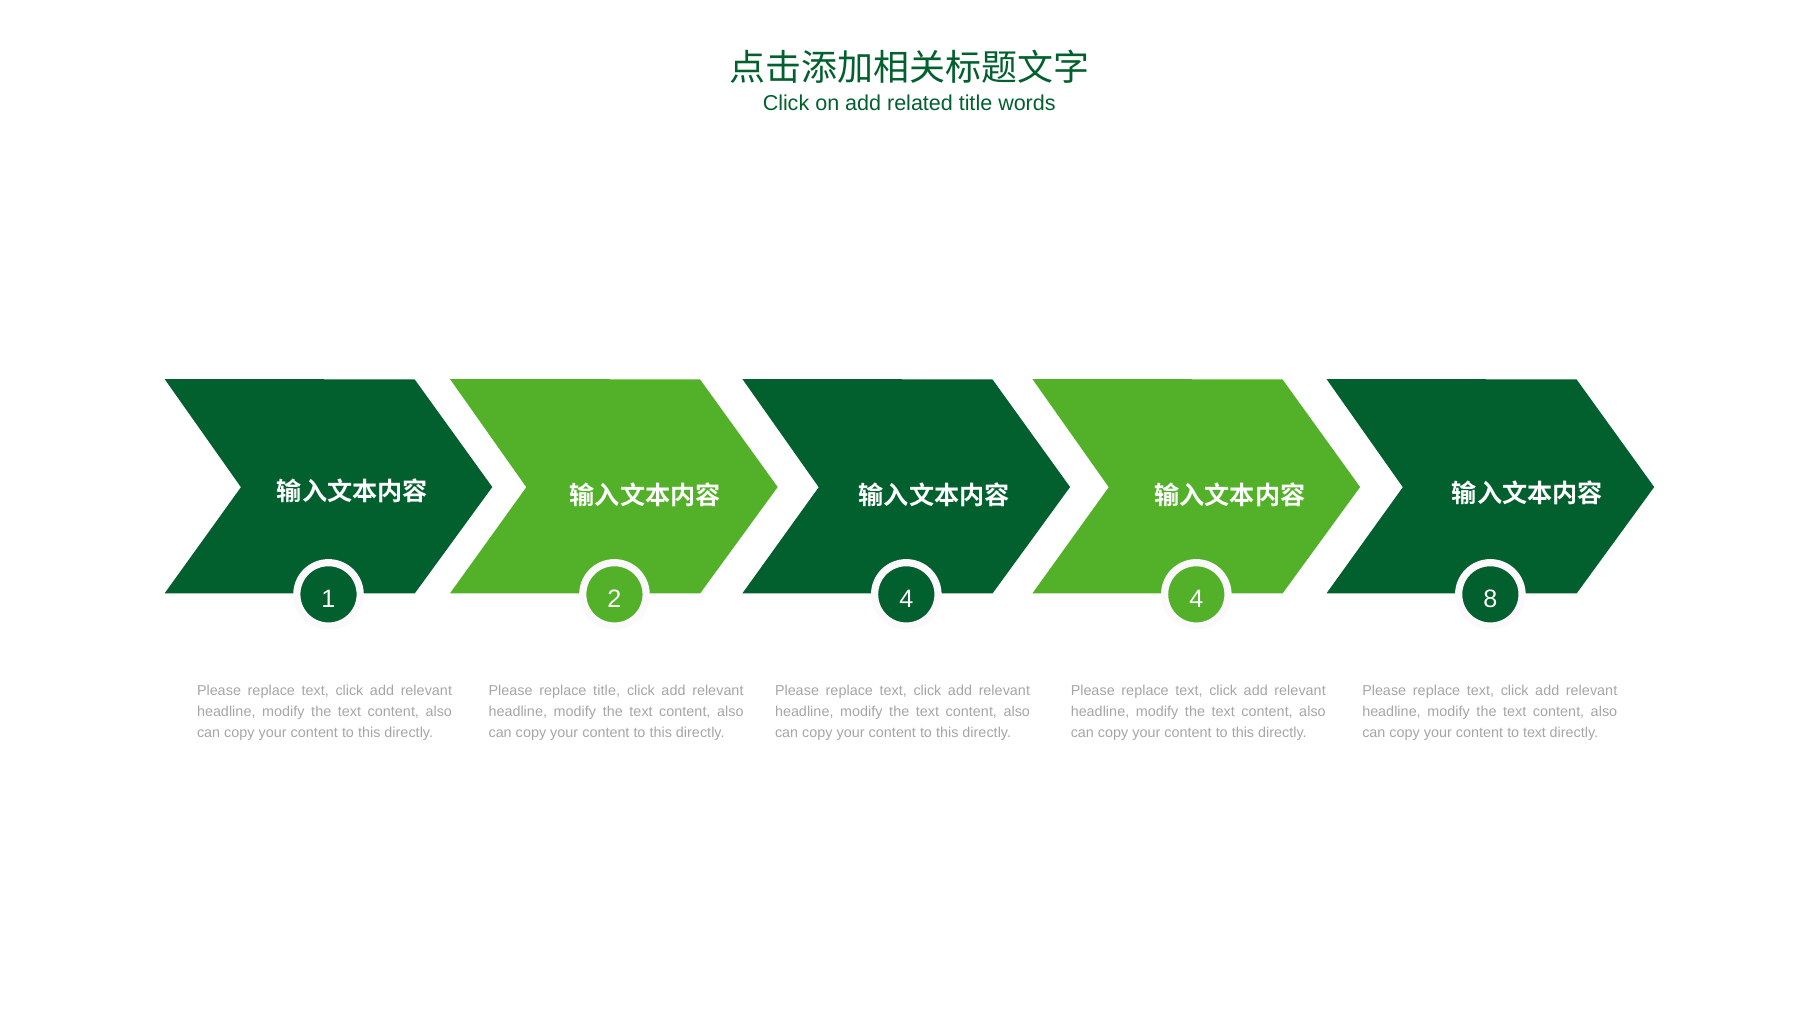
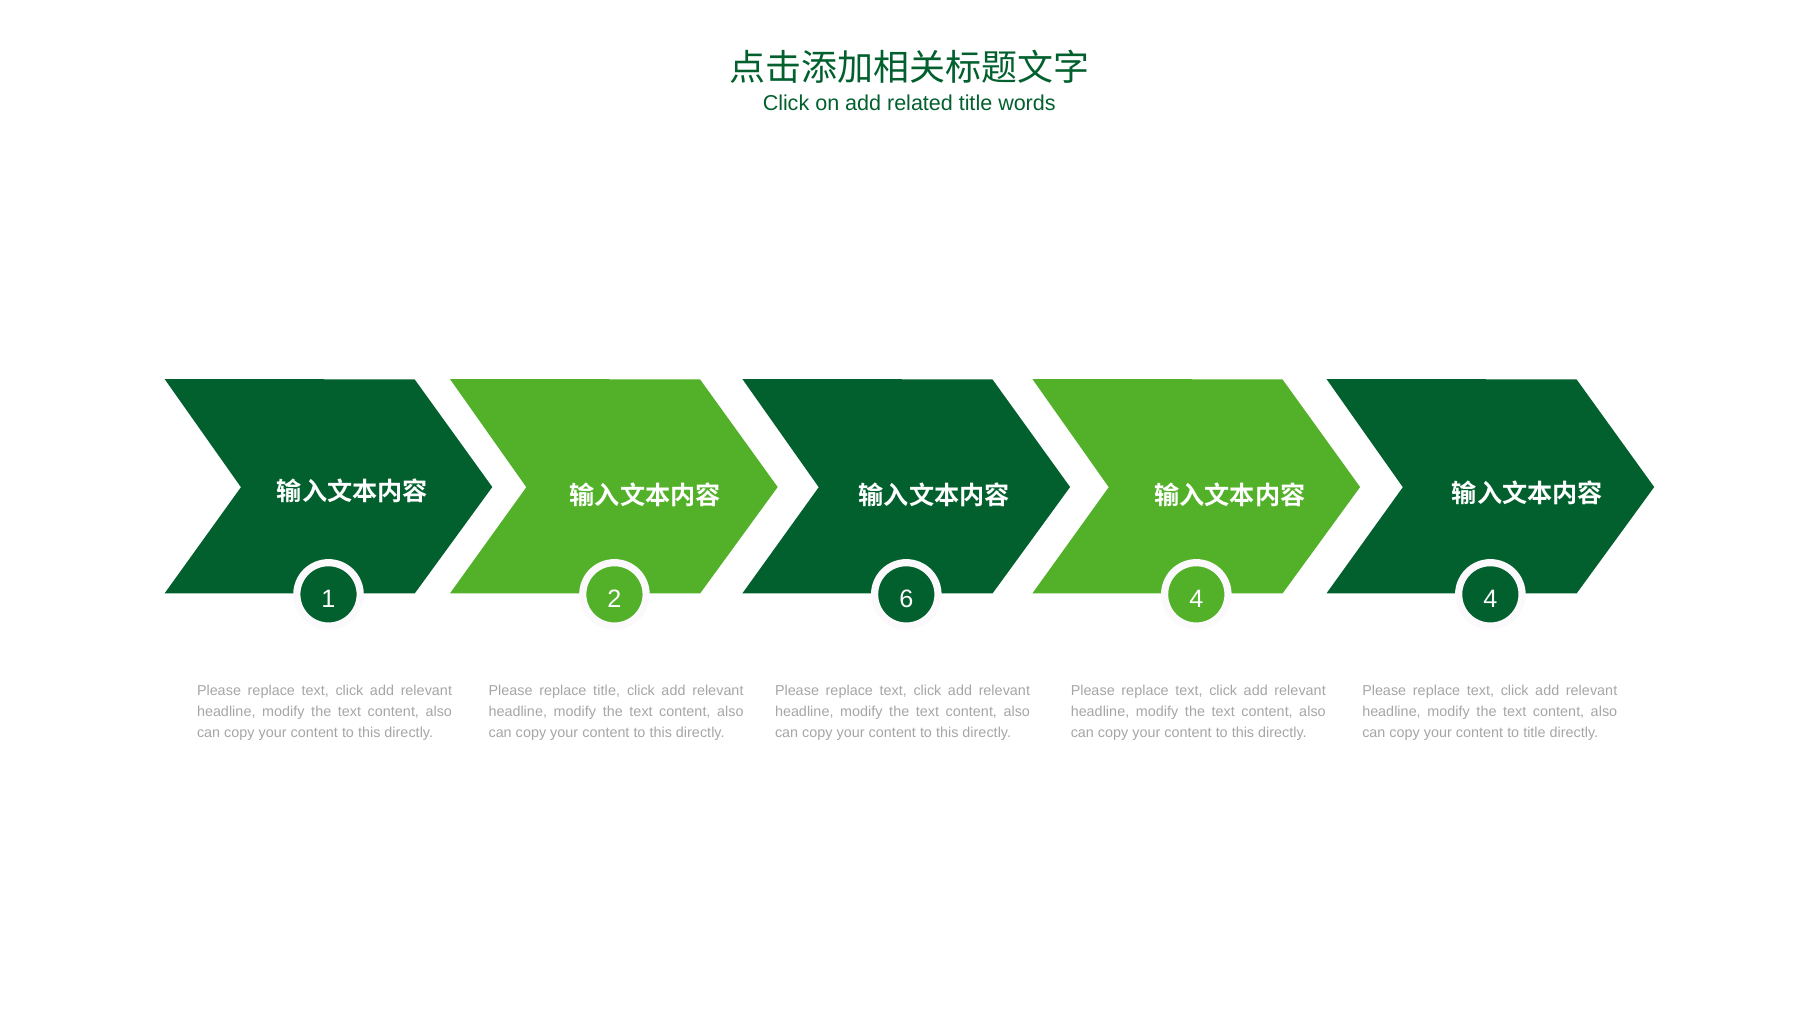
2 4: 4 -> 6 (906, 599)
4 8: 8 -> 4 (1490, 599)
to text: text -> title (1534, 732)
